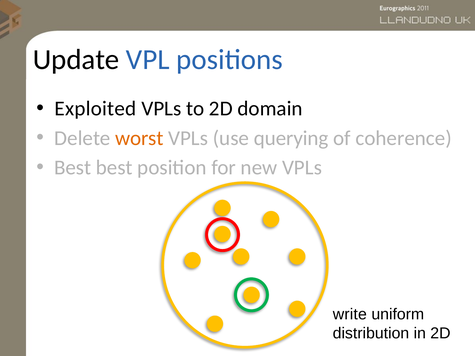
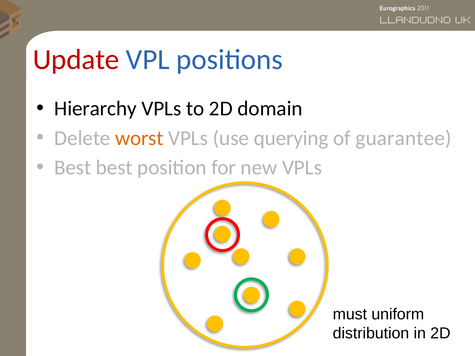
Update colour: black -> red (76, 60)
Exploited: Exploited -> Hierarchy (95, 109)
coherence: coherence -> guarantee (404, 138)
write: write -> must (350, 315)
